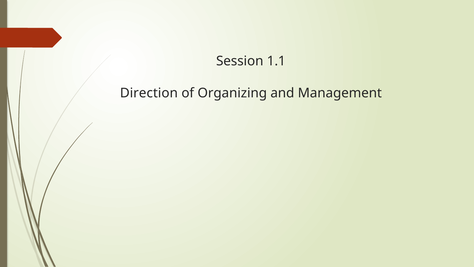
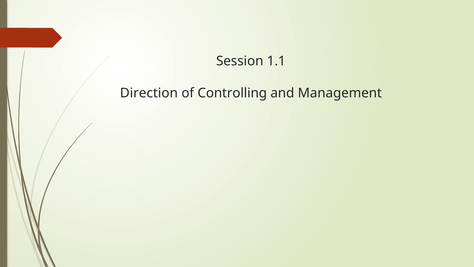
Organizing: Organizing -> Controlling (232, 93)
